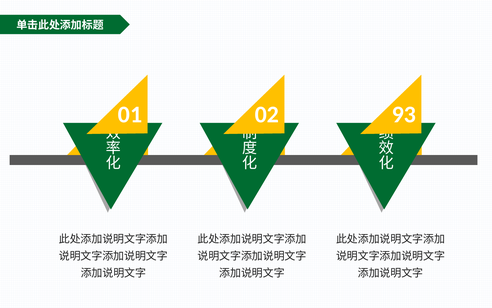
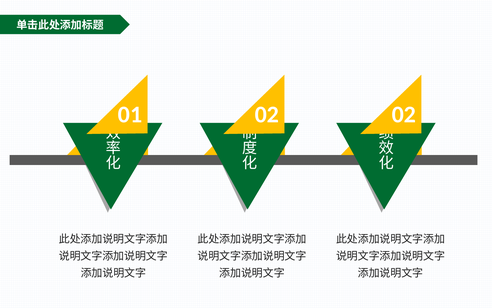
02 93: 93 -> 02 (404, 114)
